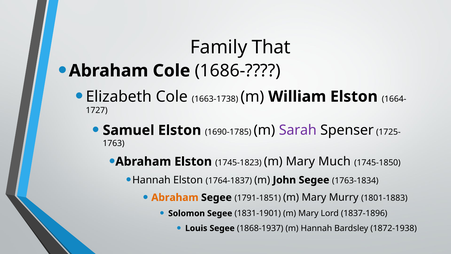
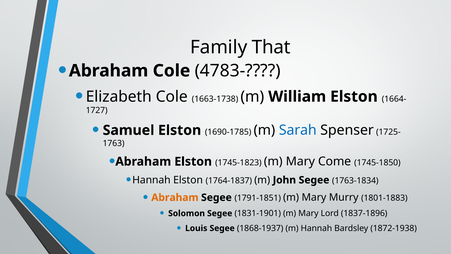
1686-: 1686- -> 4783- (238, 71)
Sarah colour: purple -> blue (298, 130)
Much: Much -> Come (335, 161)
